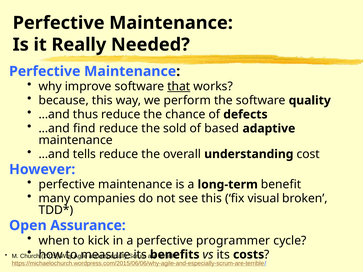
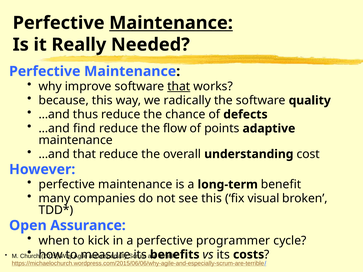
Maintenance underline: none -> present (171, 23)
perform: perform -> radically (187, 101)
sold: sold -> flow (175, 129)
based: based -> points (222, 129)
…and tells: tells -> that (84, 154)
